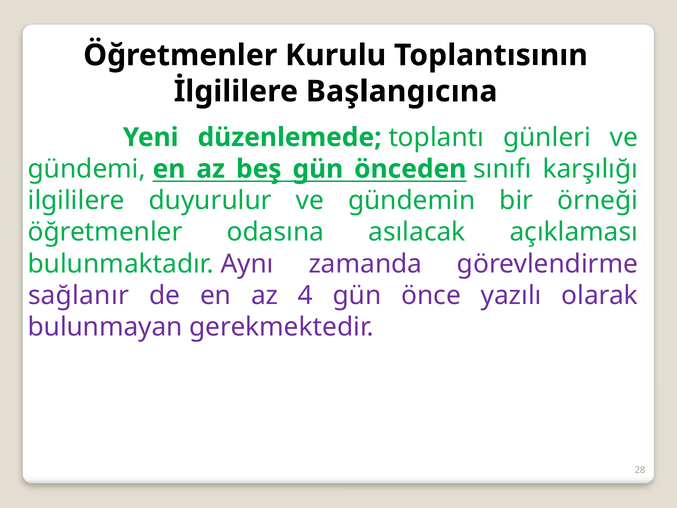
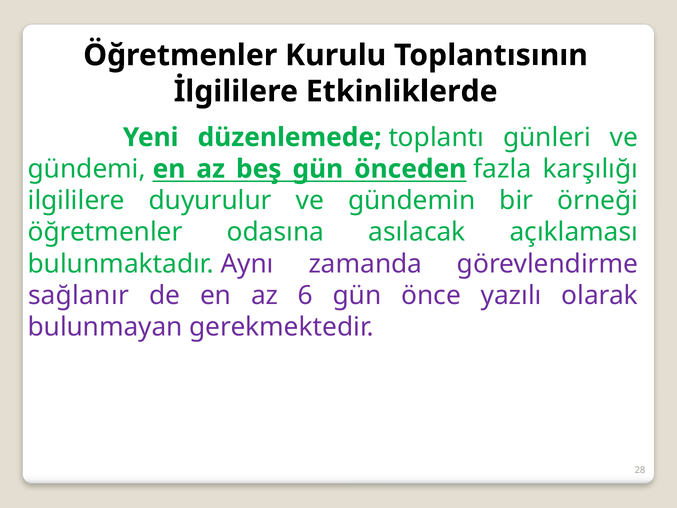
Başlangıcına: Başlangıcına -> Etkinliklerde (402, 91)
sınıfı: sınıfı -> fazla (502, 169)
4: 4 -> 6 (305, 295)
